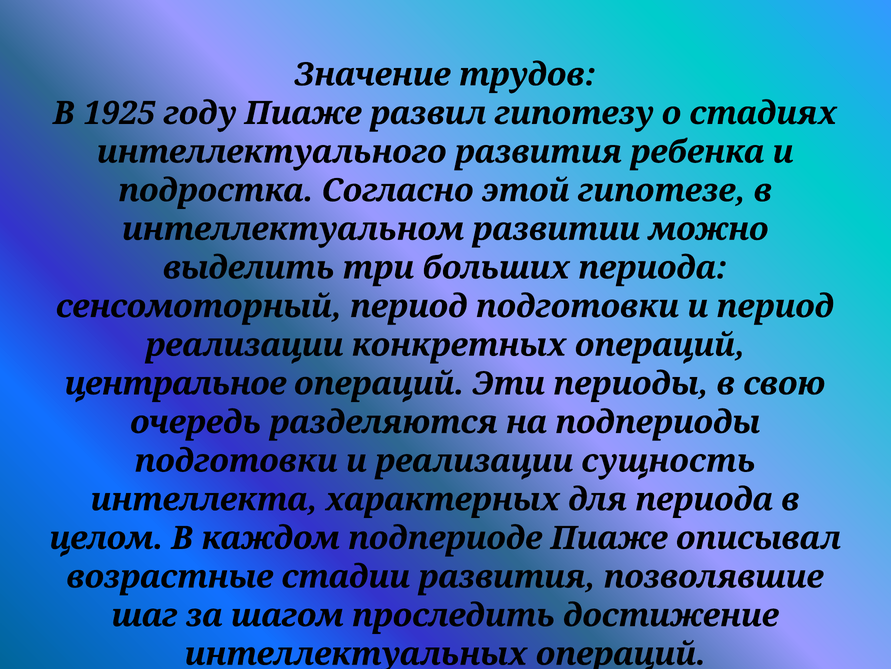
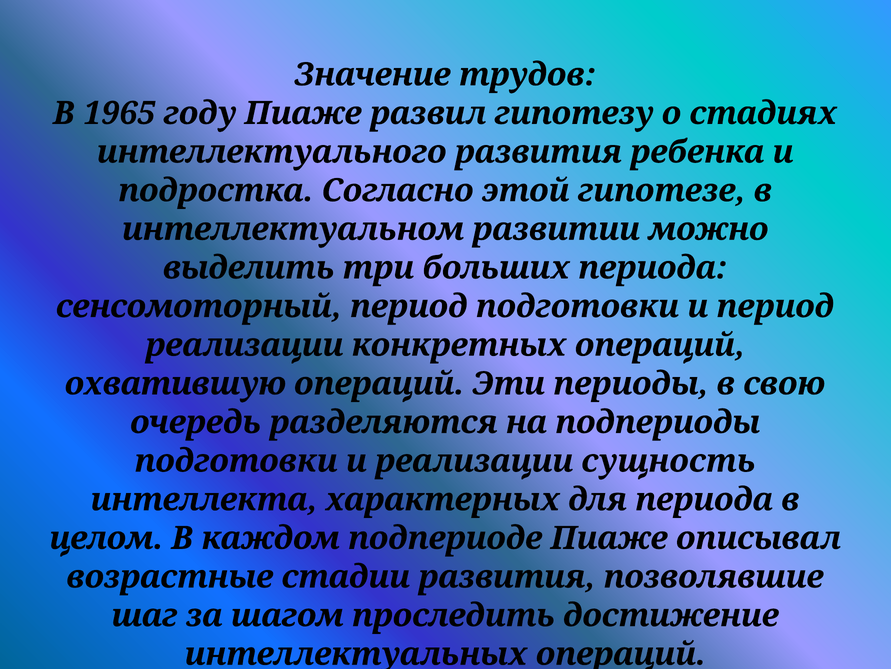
1925: 1925 -> 1965 (119, 113)
центральное: центральное -> охватившую (176, 383)
